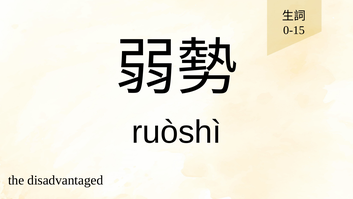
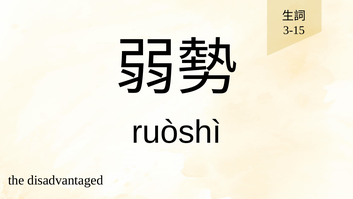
0-15: 0-15 -> 3-15 (294, 30)
